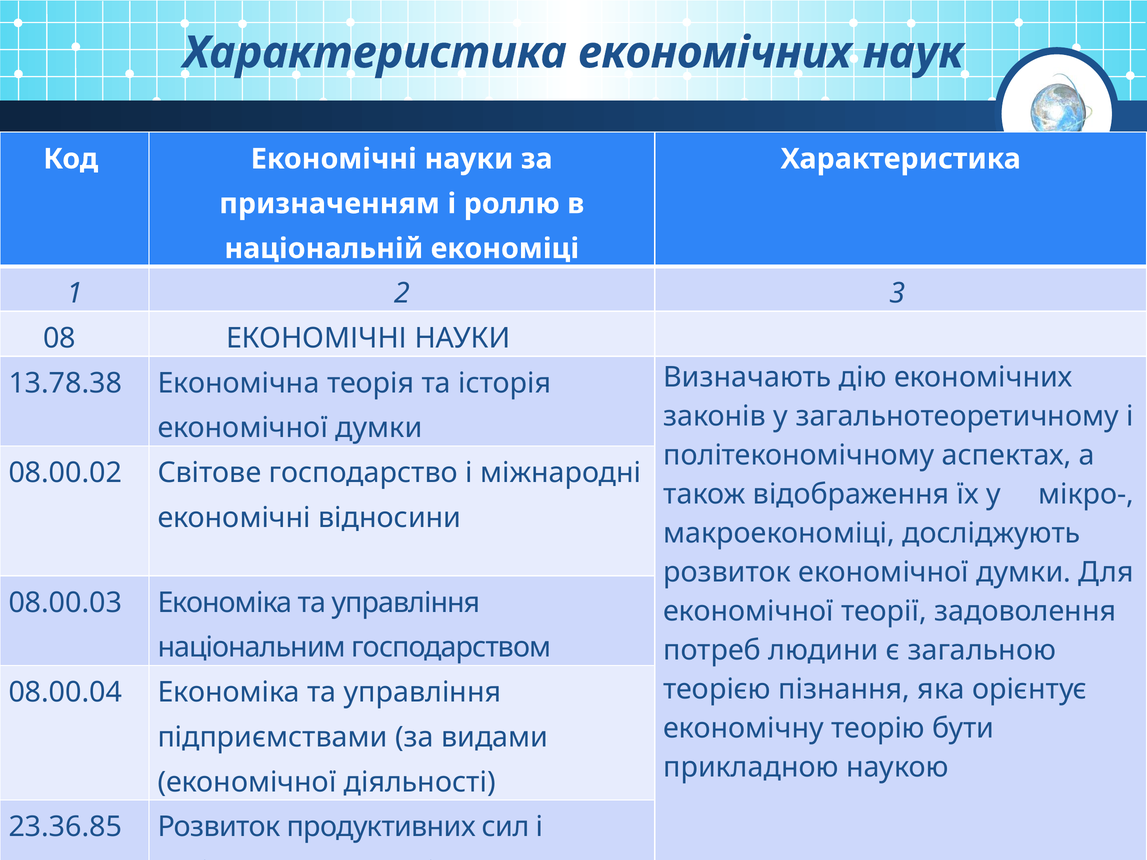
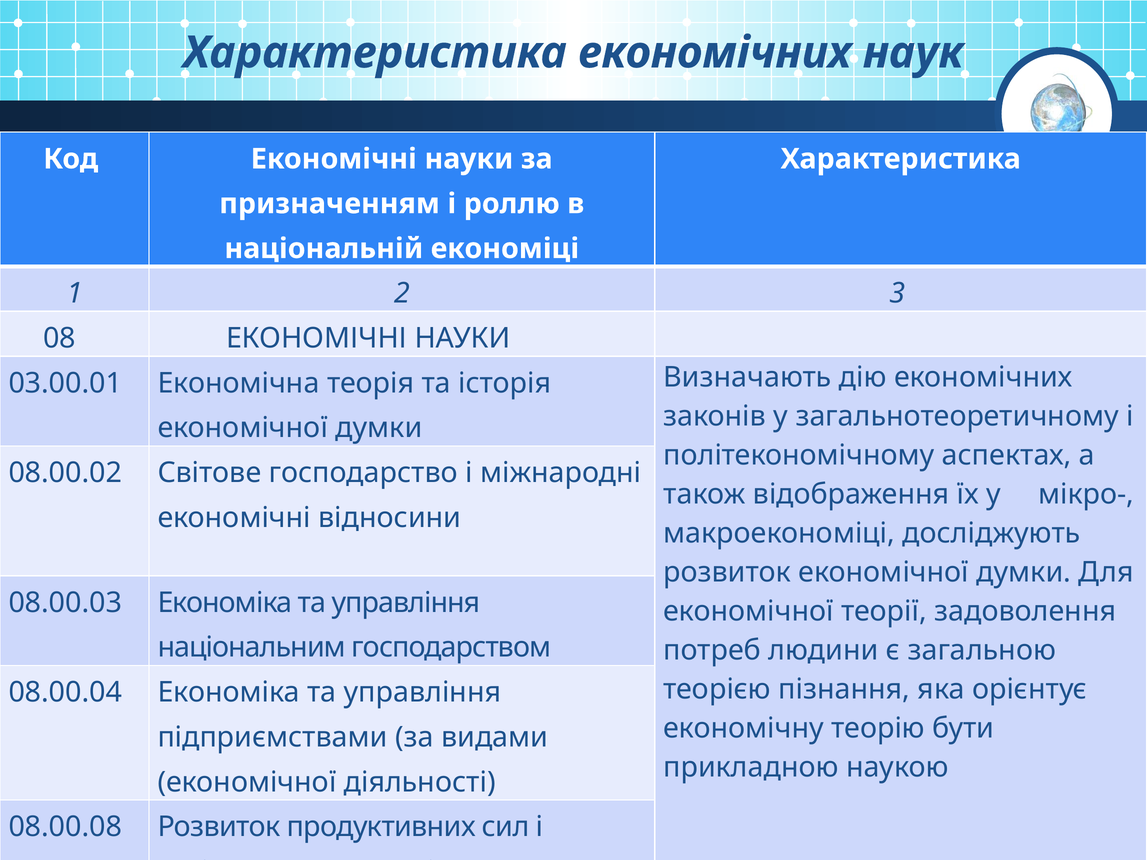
13.78.38: 13.78.38 -> 03.00.01 (65, 383)
23.36.85: 23.36.85 -> 08.00.08 (65, 827)
